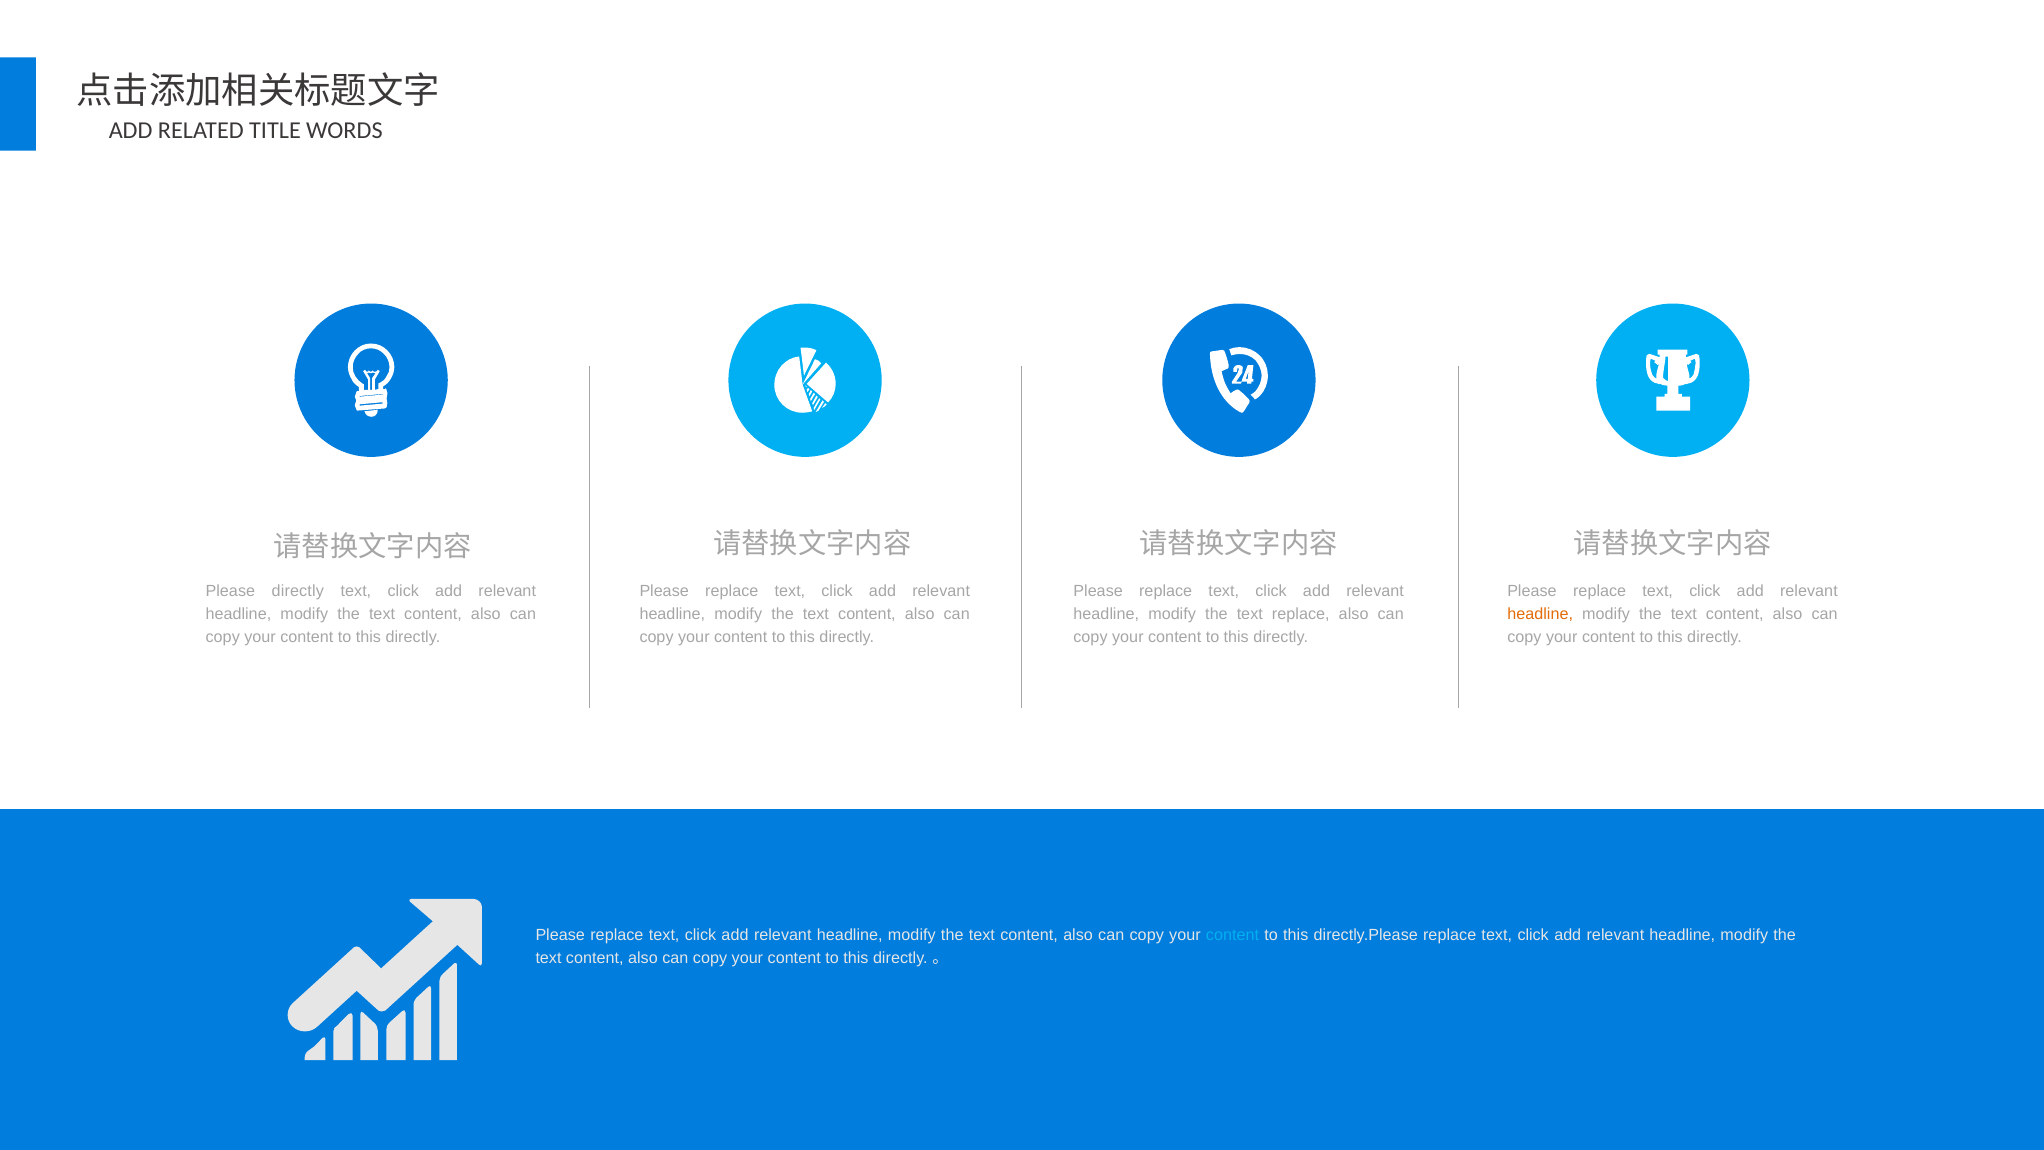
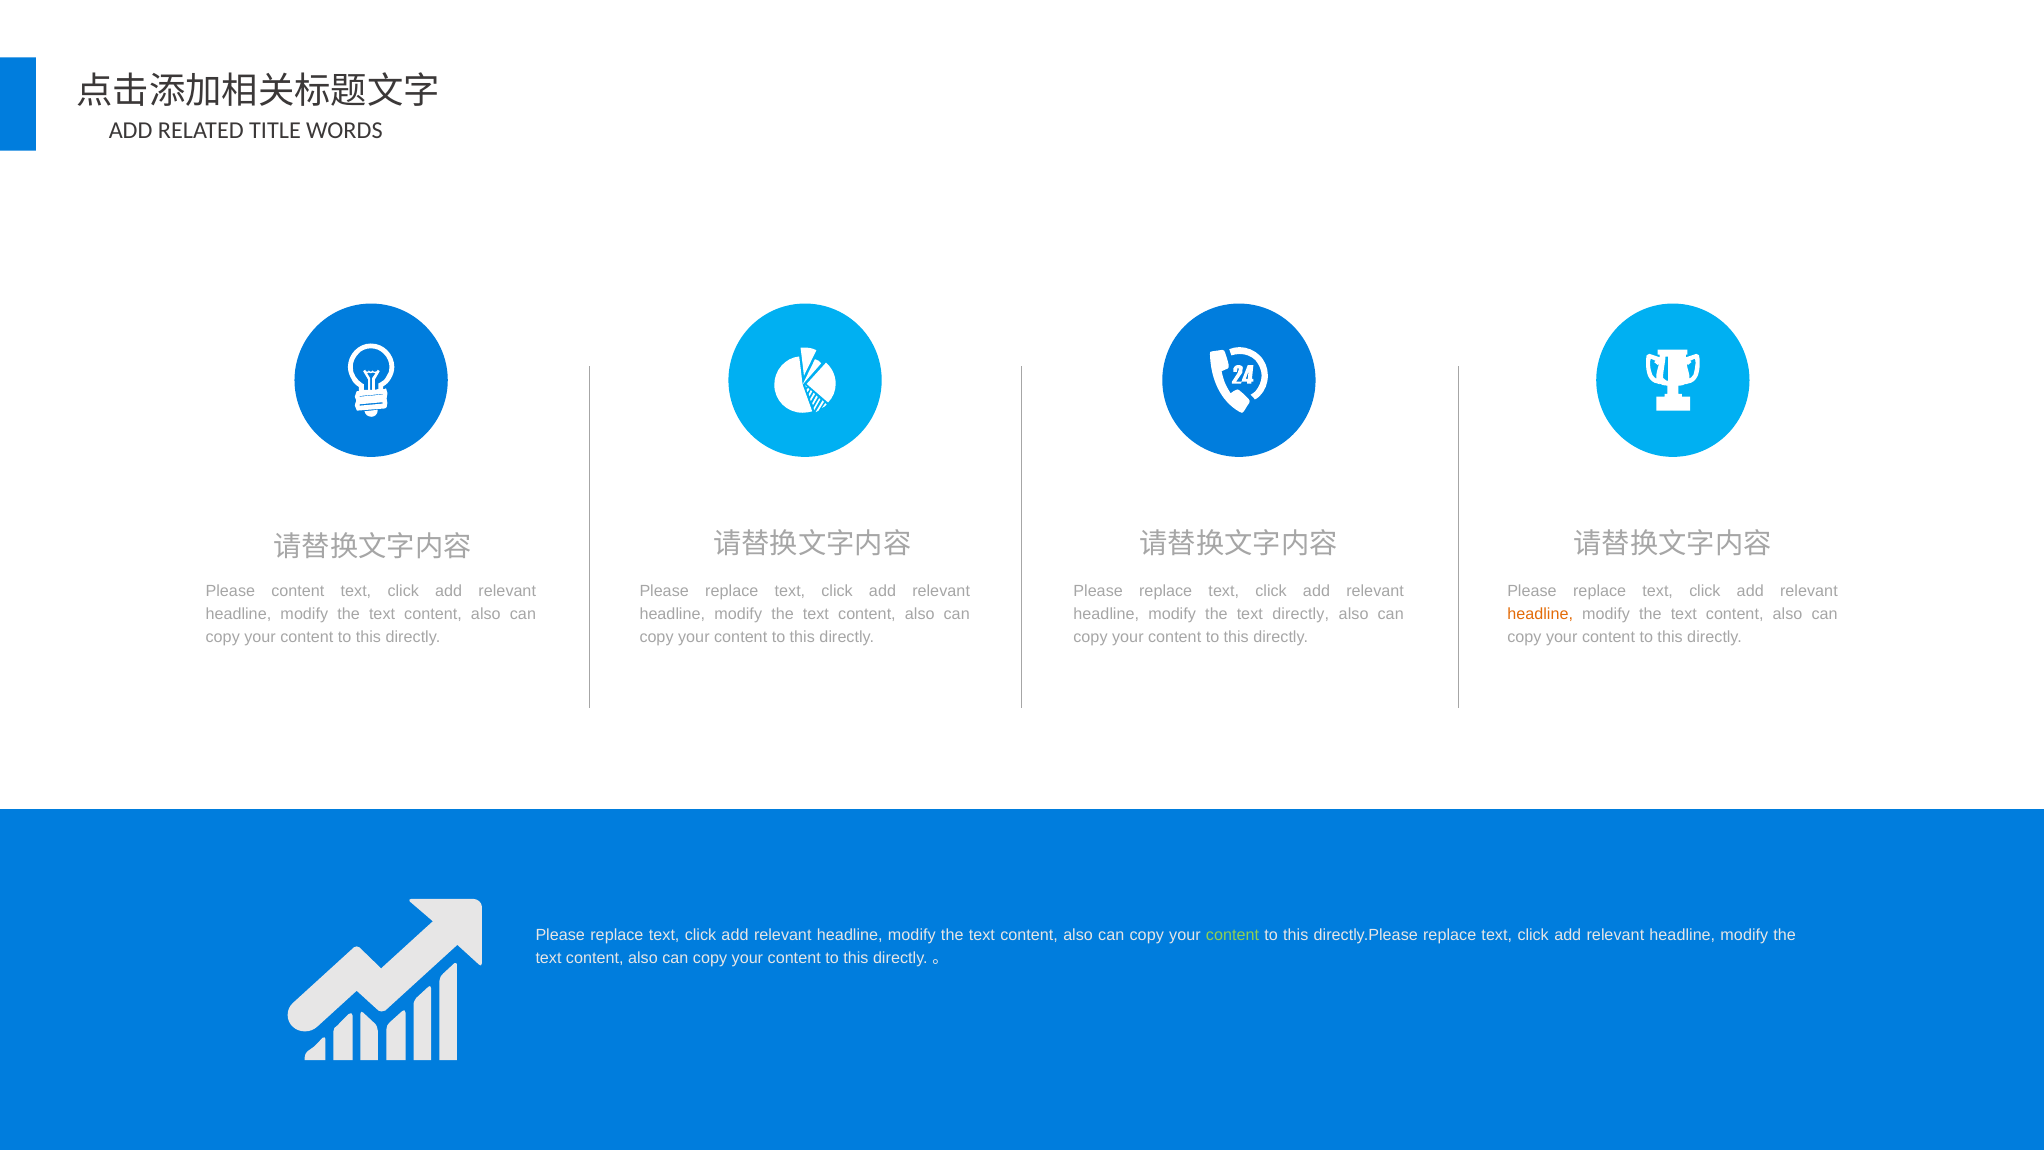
Please directly: directly -> content (298, 591)
text replace: replace -> directly (1301, 614)
content colour: light blue -> light green (1232, 935)
